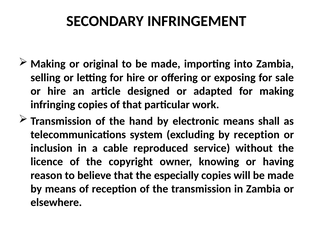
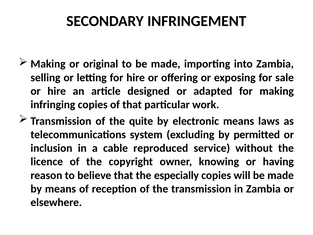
hand: hand -> quite (141, 121)
shall: shall -> laws (269, 121)
by reception: reception -> permitted (257, 134)
